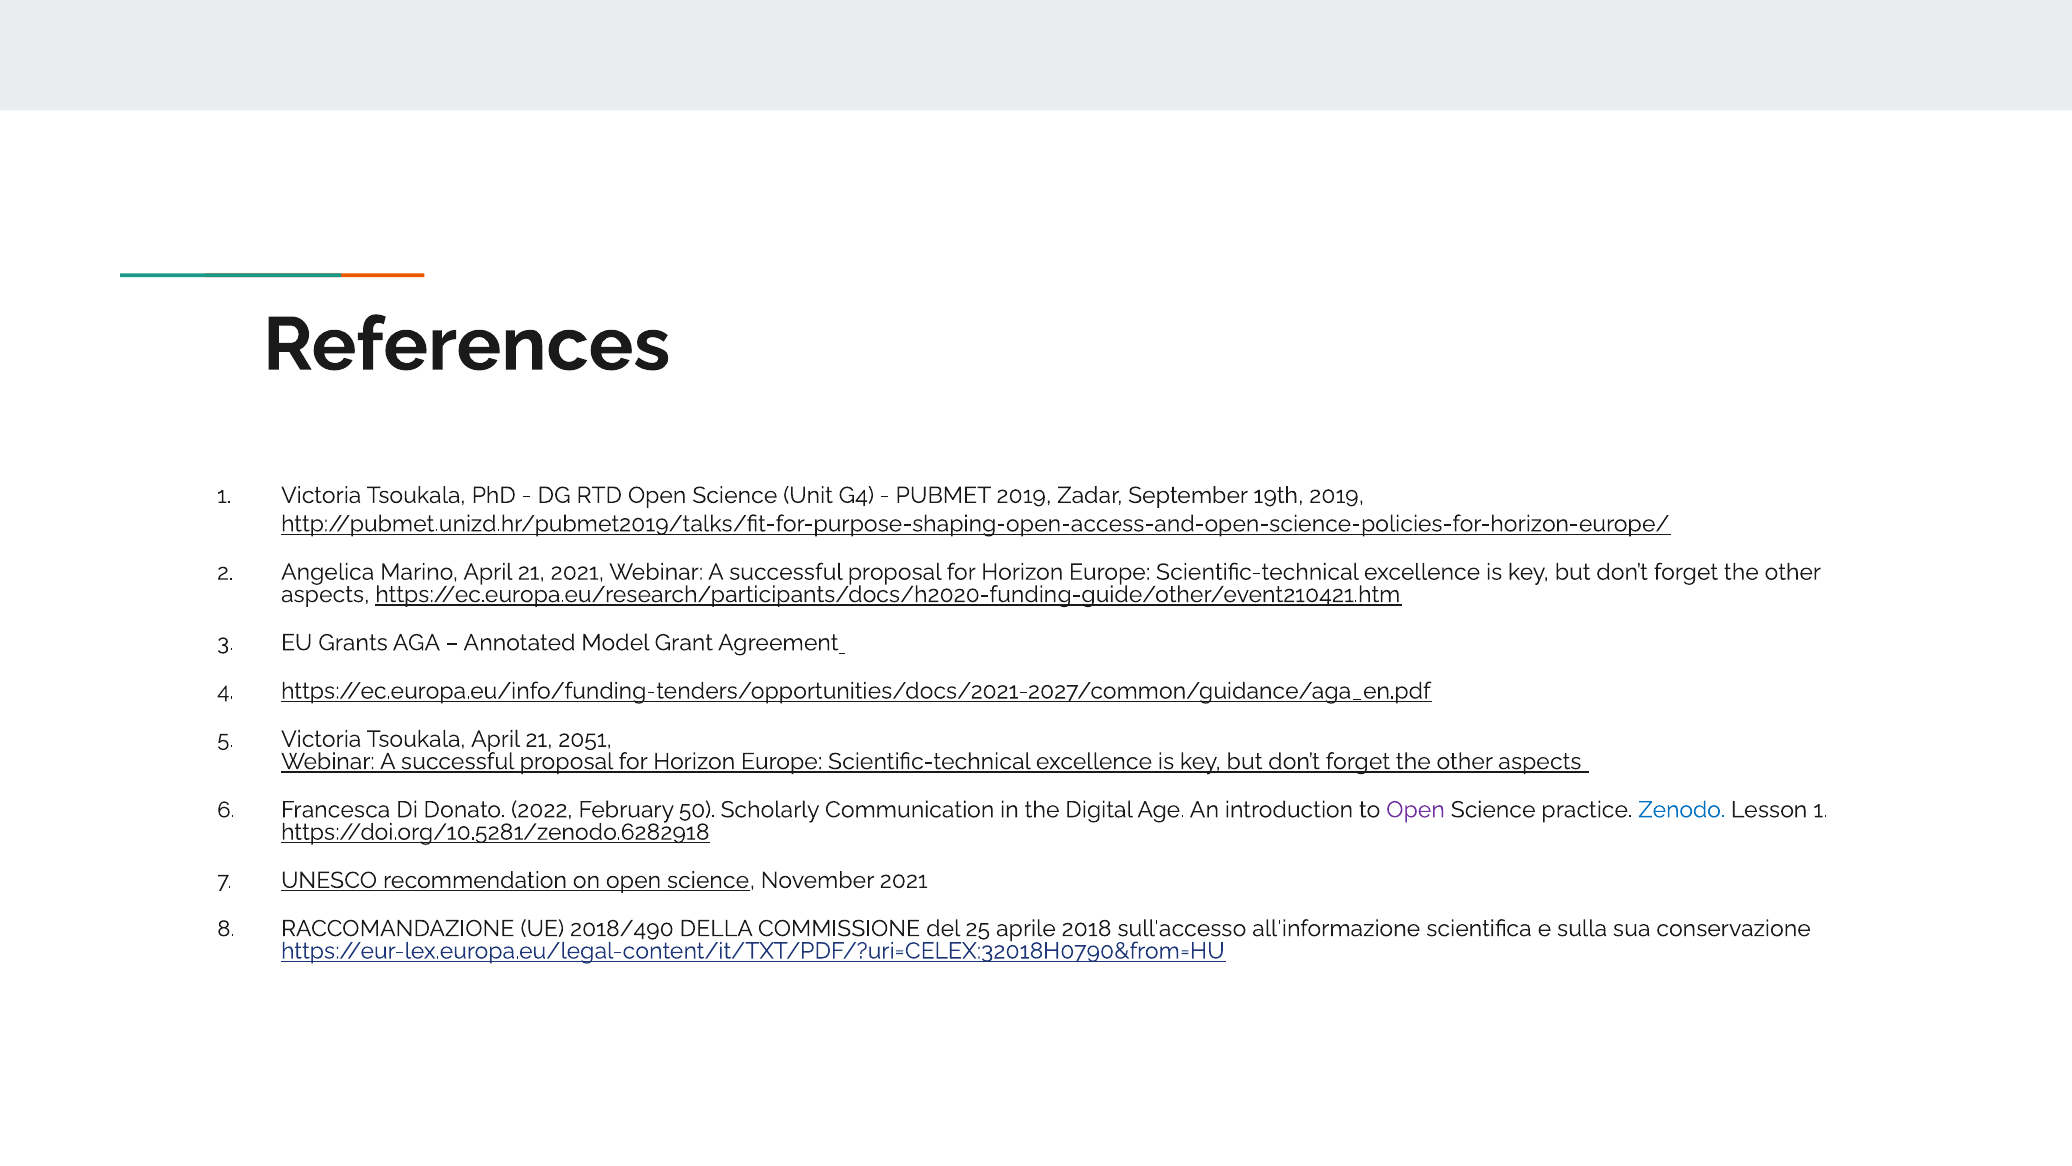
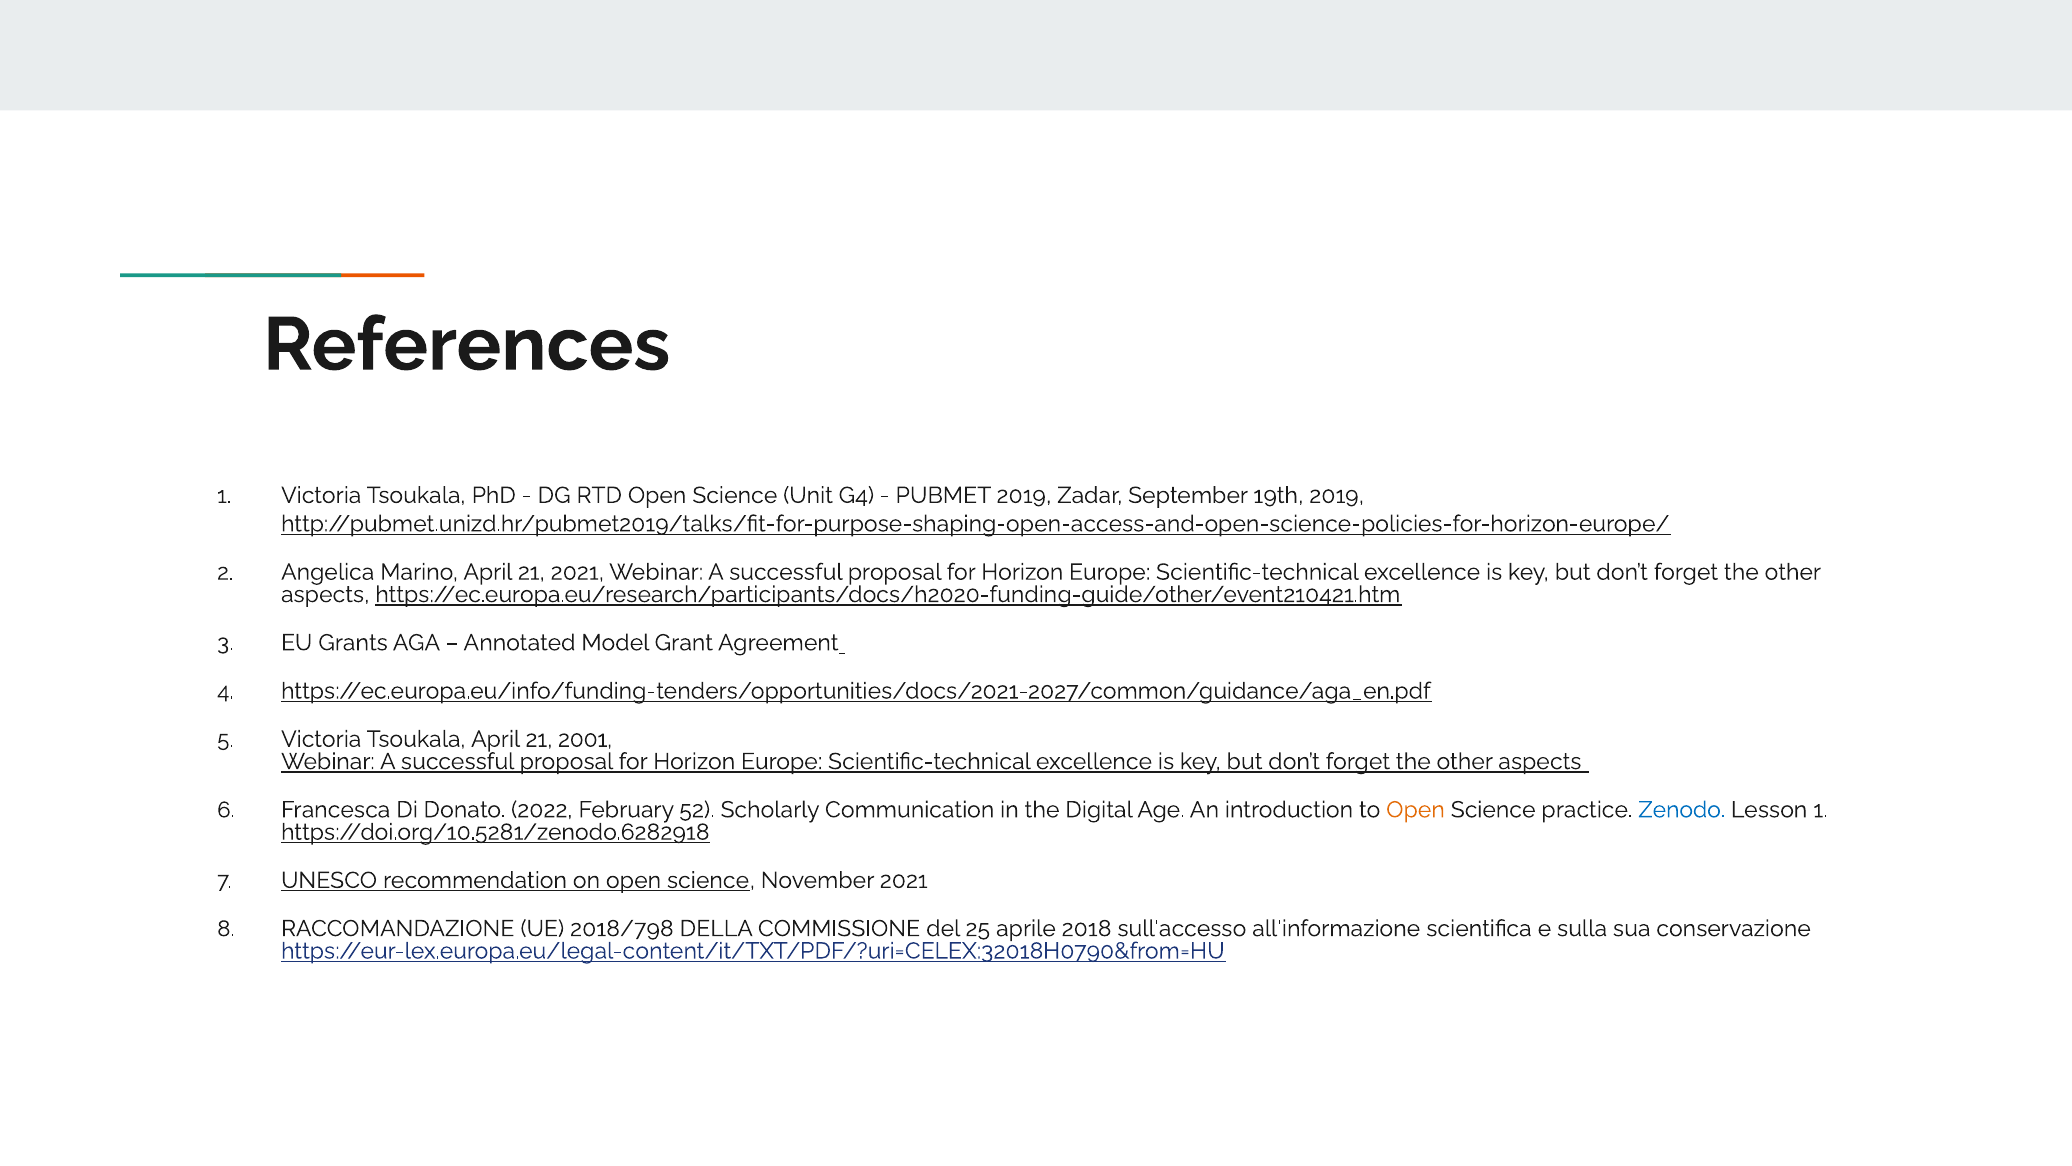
2051: 2051 -> 2001 (585, 739)
50: 50 -> 52 (697, 809)
Open colour: purple -> orange (1415, 809)
2018/490: 2018/490 -> 2018/798 (622, 928)
